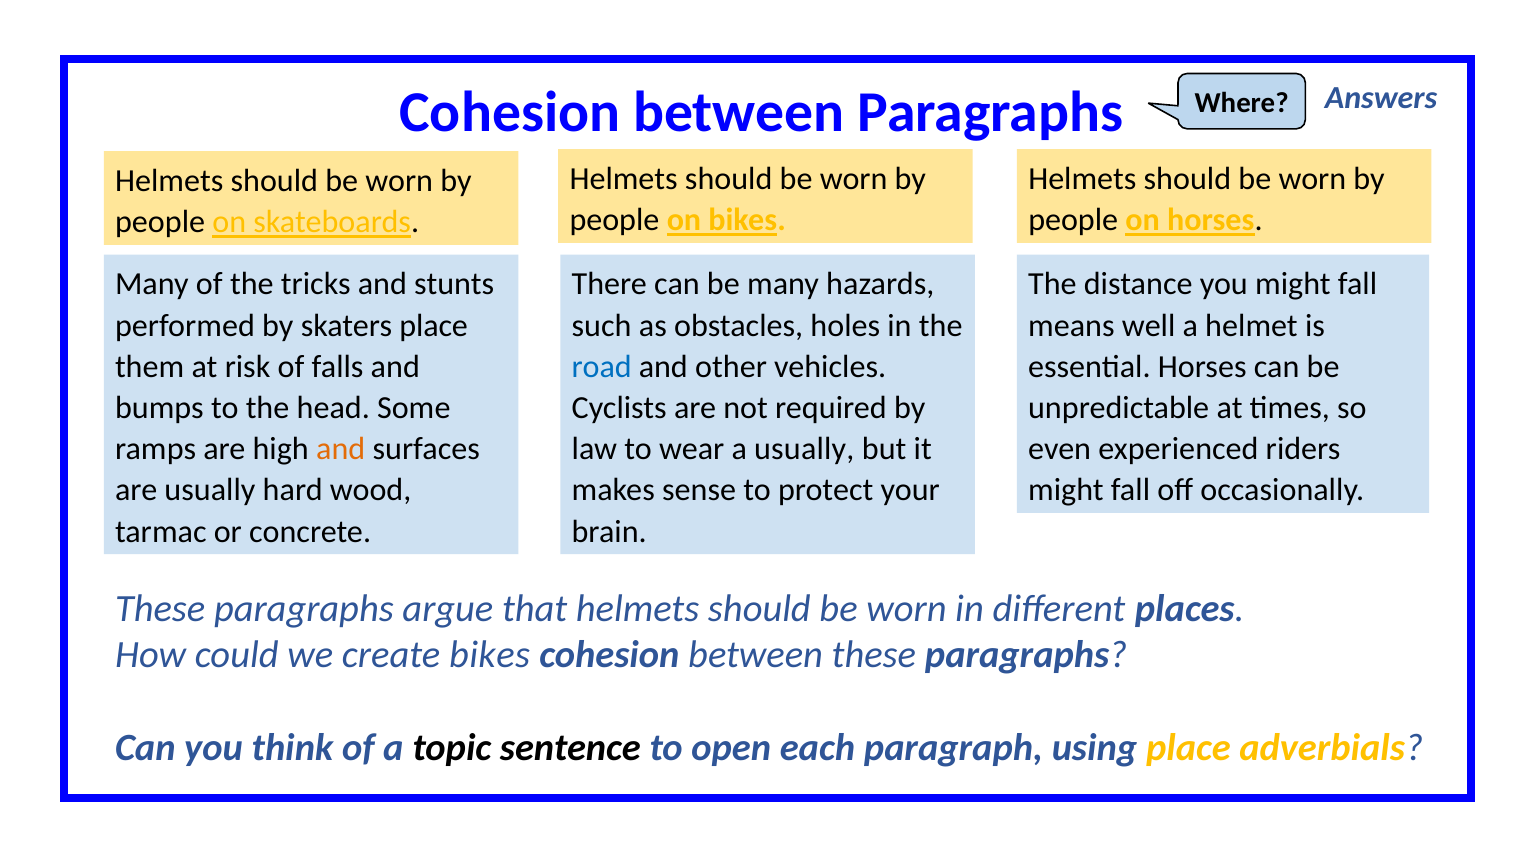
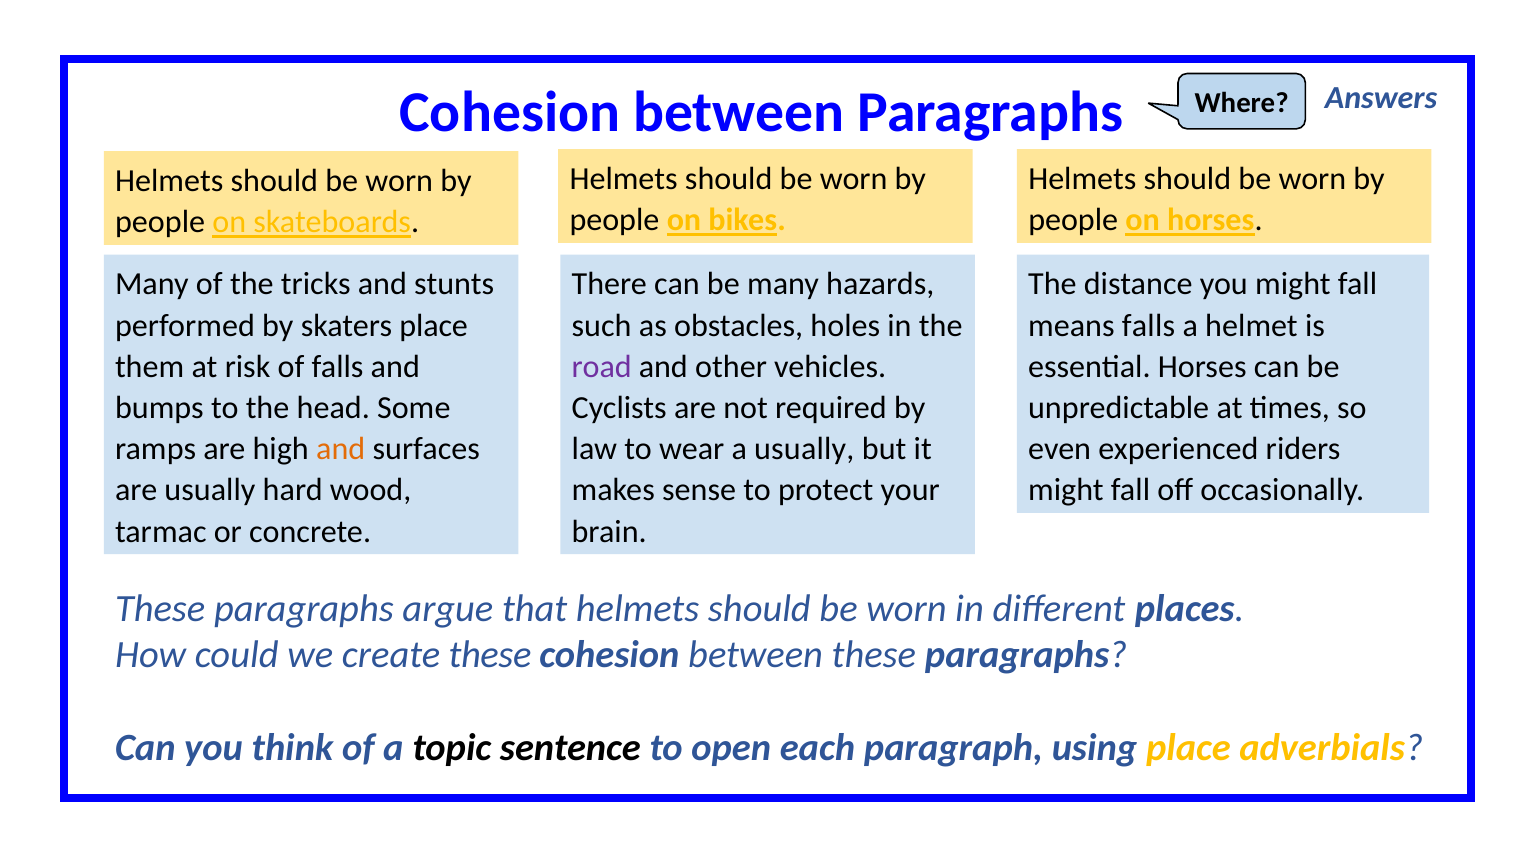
means well: well -> falls (1149, 326)
road colour: blue -> purple (602, 367)
create bikes: bikes -> these (490, 655)
